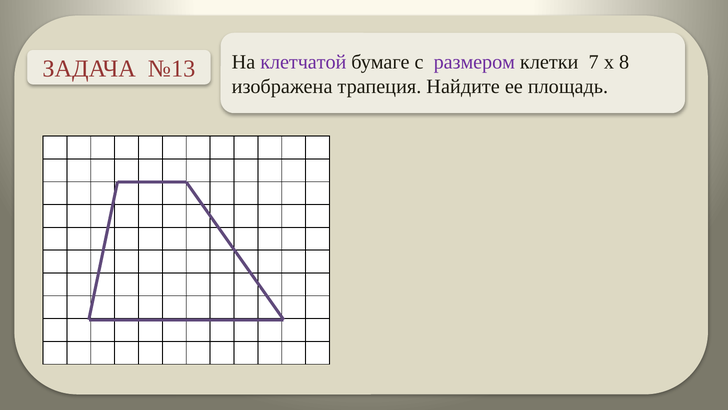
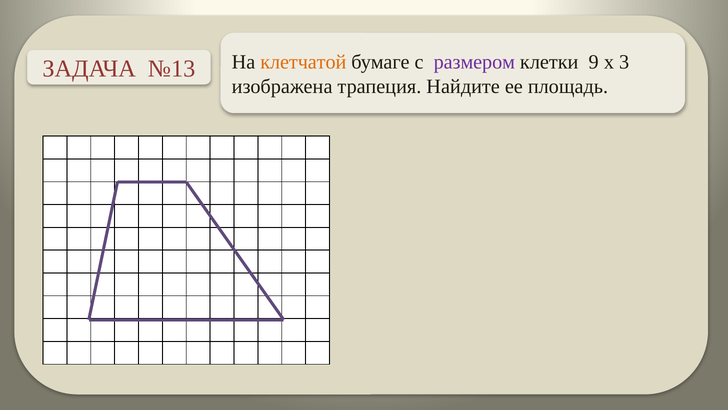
клетчатой colour: purple -> orange (303, 62)
7: 7 -> 9 (594, 62)
8: 8 -> 3 (624, 62)
